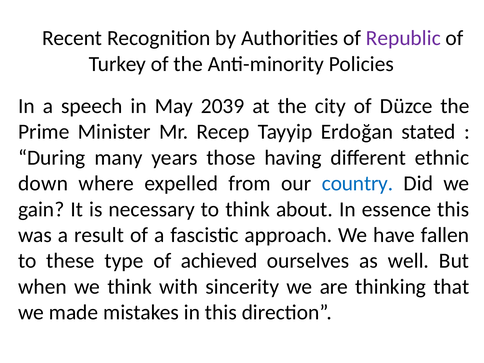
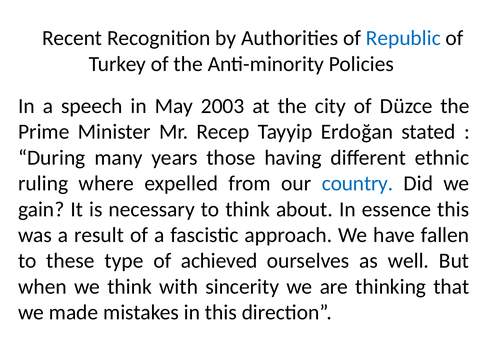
Republic colour: purple -> blue (403, 38)
2039: 2039 -> 2003 (223, 106)
down: down -> ruling (43, 183)
